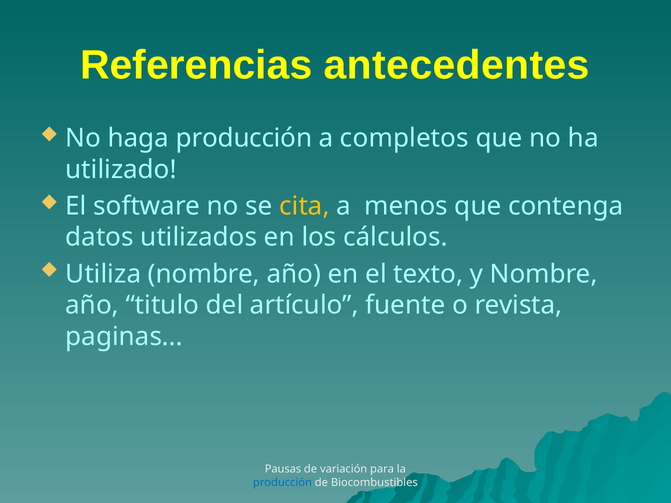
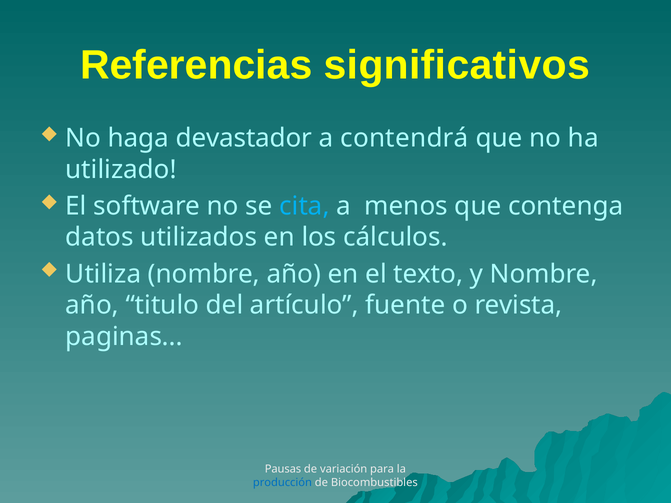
antecedentes: antecedentes -> significativos (457, 65)
haga producción: producción -> devastador (244, 138)
completos: completos -> contendrá (404, 138)
cita colour: yellow -> light blue (304, 206)
